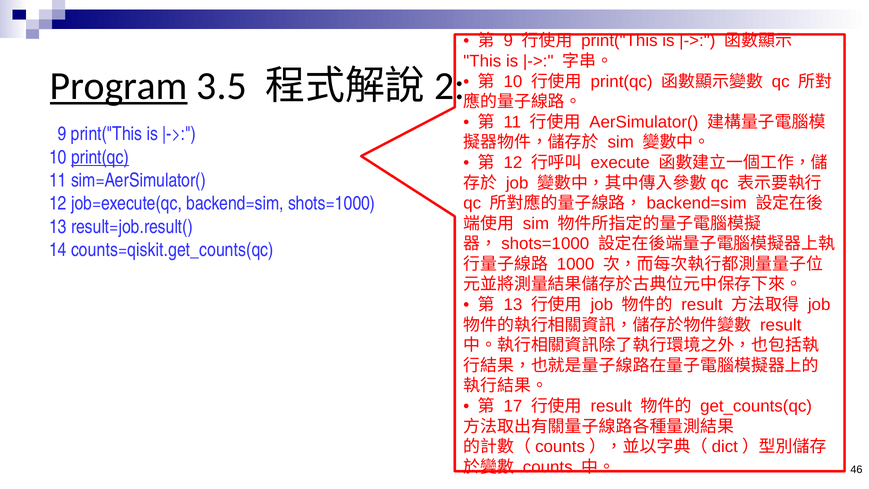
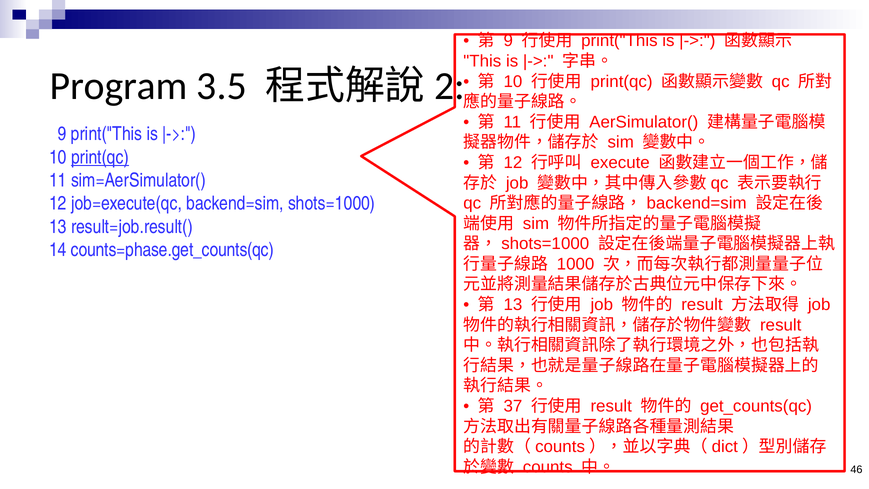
Program underline: present -> none (119, 86)
counts=qiskit.get_counts(qc: counts=qiskit.get_counts(qc -> counts=phase.get_counts(qc (172, 250)
17: 17 -> 37 (513, 406)
